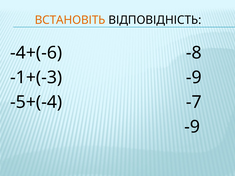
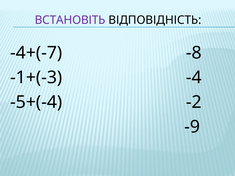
ВСТАНОВІТЬ colour: orange -> purple (70, 20)
-4+(-6: -4+(-6 -> -4+(-7 (36, 53)
-1+(-3 -9: -9 -> -4 (194, 78)
-7: -7 -> -2 (194, 102)
